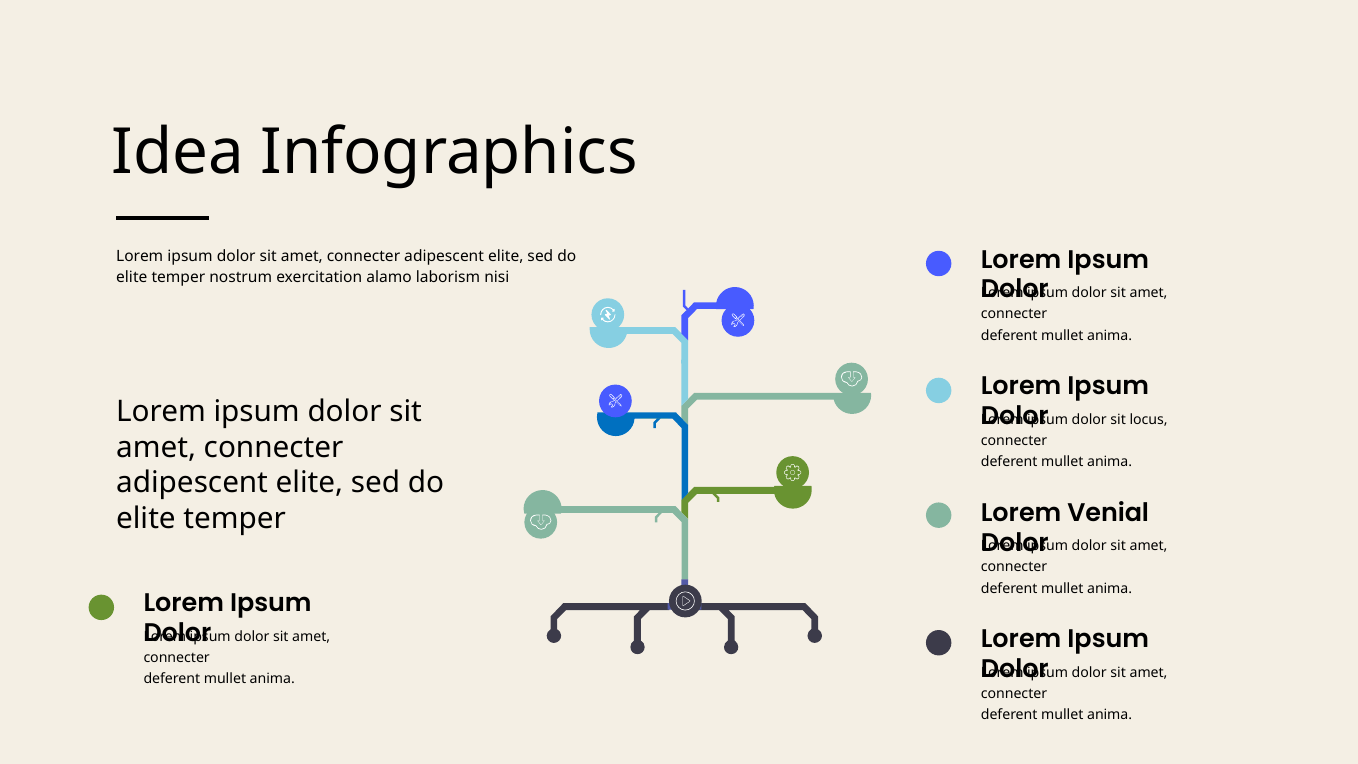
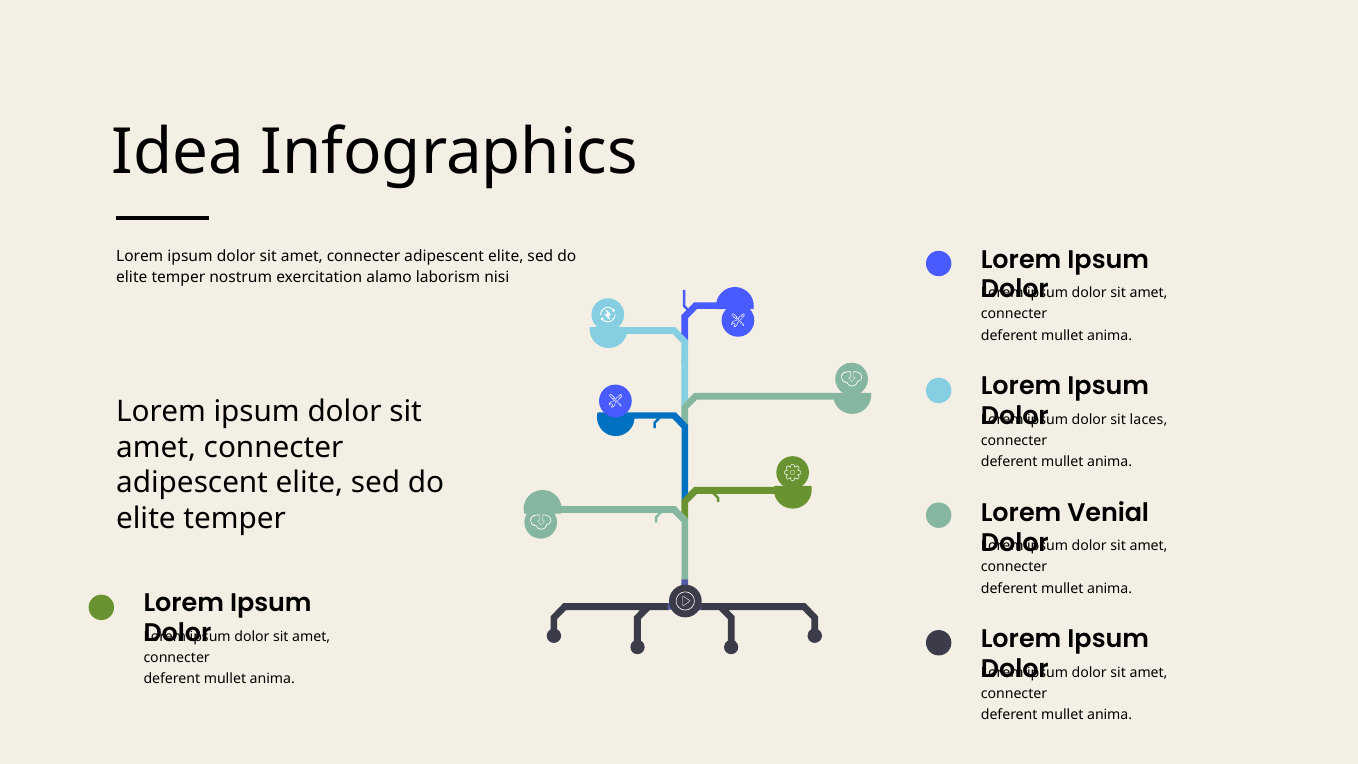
locus: locus -> laces (1148, 419)
